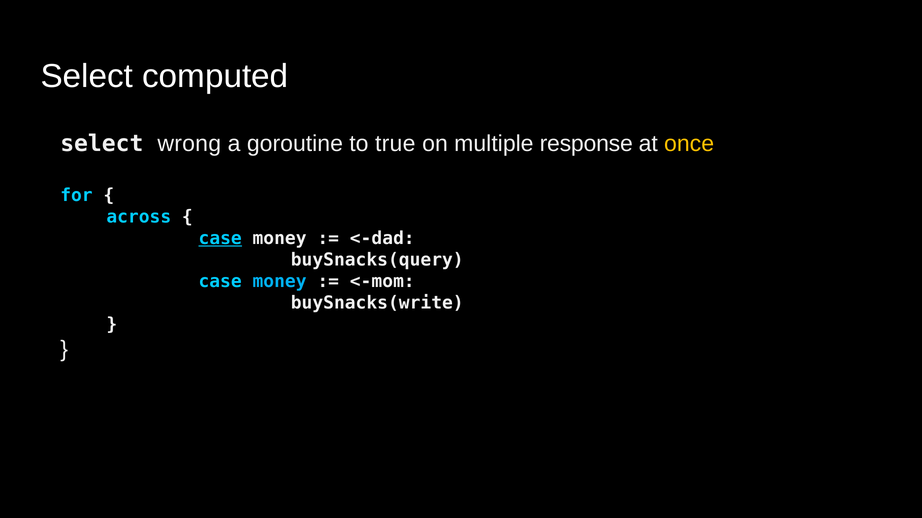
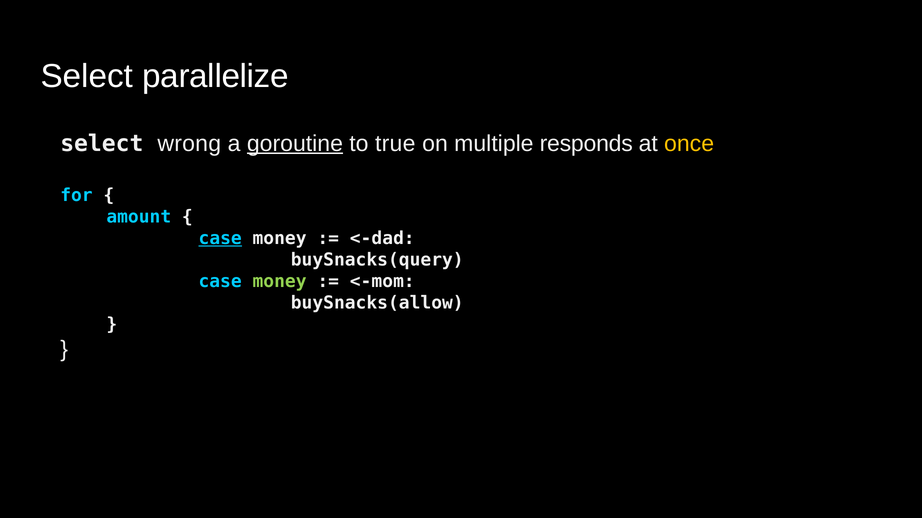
computed: computed -> parallelize (215, 76)
goroutine underline: none -> present (295, 144)
response: response -> responds (586, 144)
across: across -> amount (139, 217)
money colour: light blue -> light green (280, 282)
buySnacks(write: buySnacks(write -> buySnacks(allow (377, 303)
